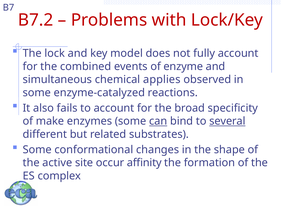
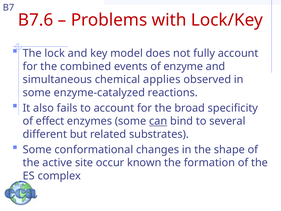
B7.2: B7.2 -> B7.6 (36, 20)
make: make -> effect (50, 121)
several underline: present -> none (227, 121)
affinity: affinity -> known (144, 163)
